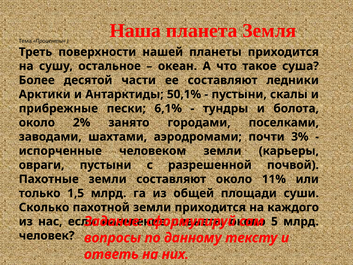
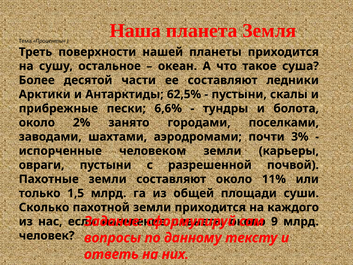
50,1%: 50,1% -> 62,5% (184, 94)
6,1%: 6,1% -> 6,6% (168, 108)
5: 5 -> 9 (274, 221)
